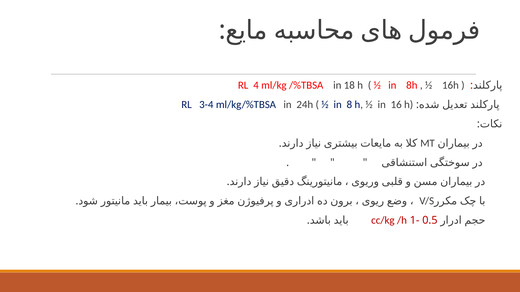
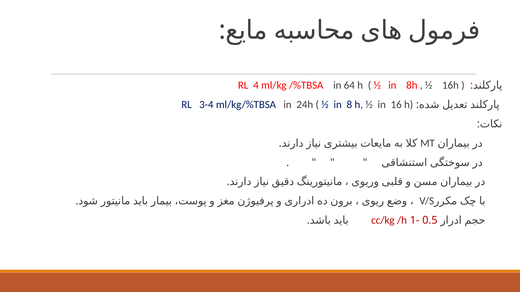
18: 18 -> 64 (349, 86)
